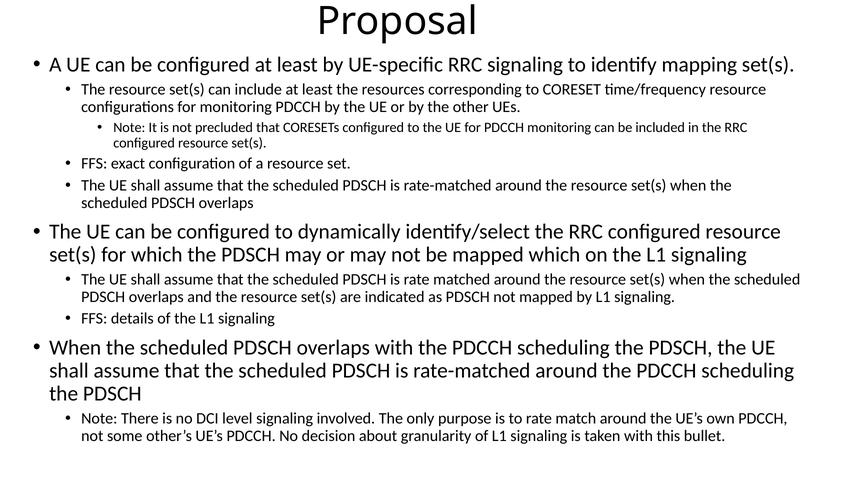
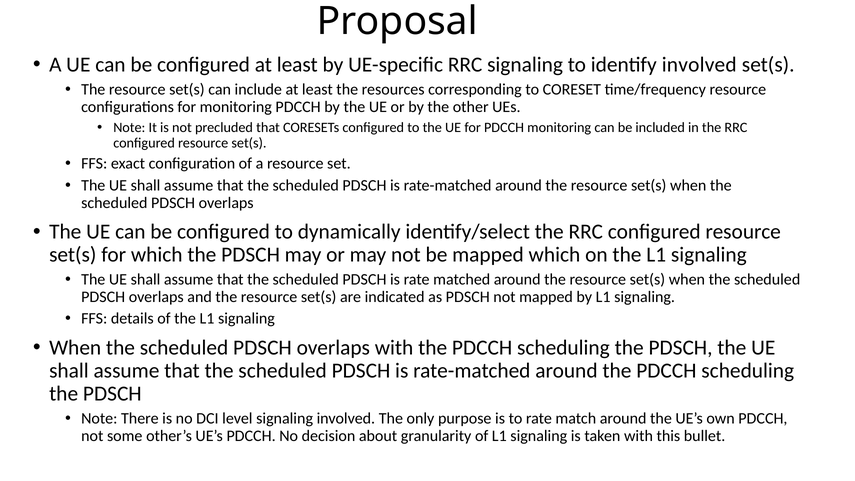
identify mapping: mapping -> involved (699, 65)
